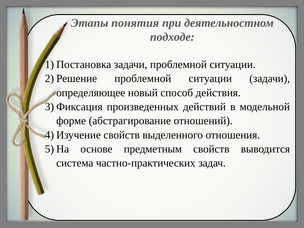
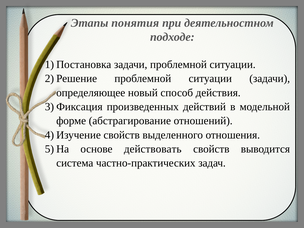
предметным: предметным -> действовать (153, 149)
